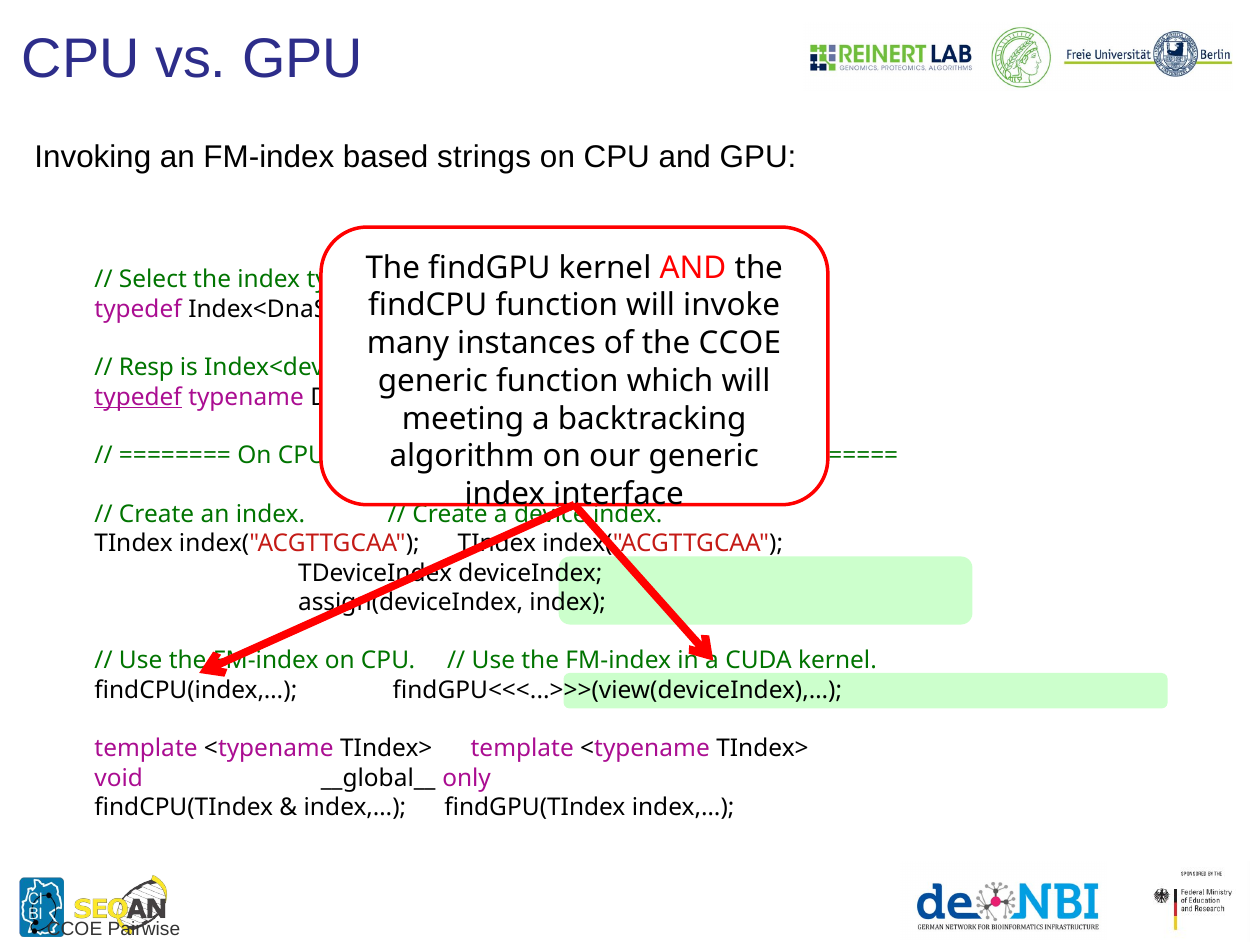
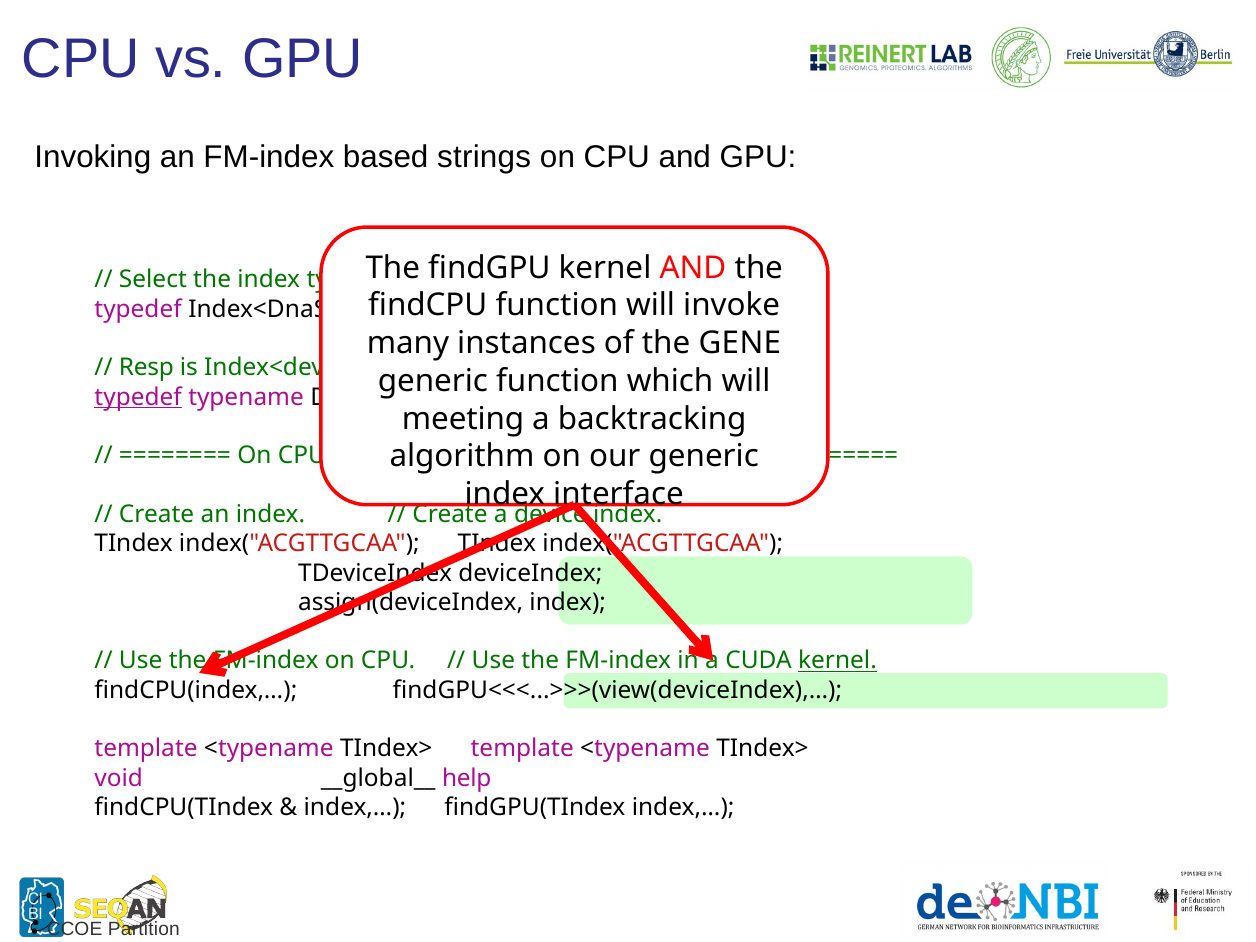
the CCOE: CCOE -> GENE (740, 343)
kernel underline: none -> present (837, 661)
only: only -> help (467, 778)
Pairwise: Pairwise -> Partition (144, 930)
